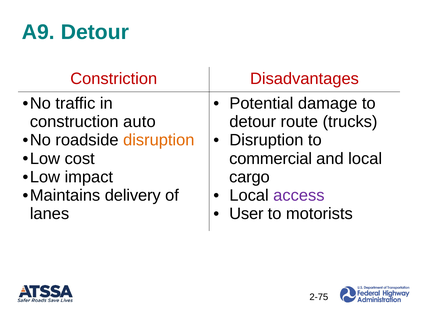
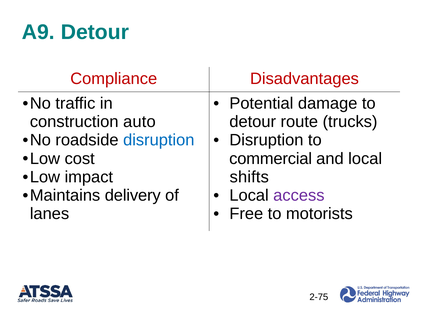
Constriction: Constriction -> Compliance (114, 79)
disruption colour: orange -> blue (159, 140)
cargo: cargo -> shifts (249, 177)
User: User -> Free (246, 214)
